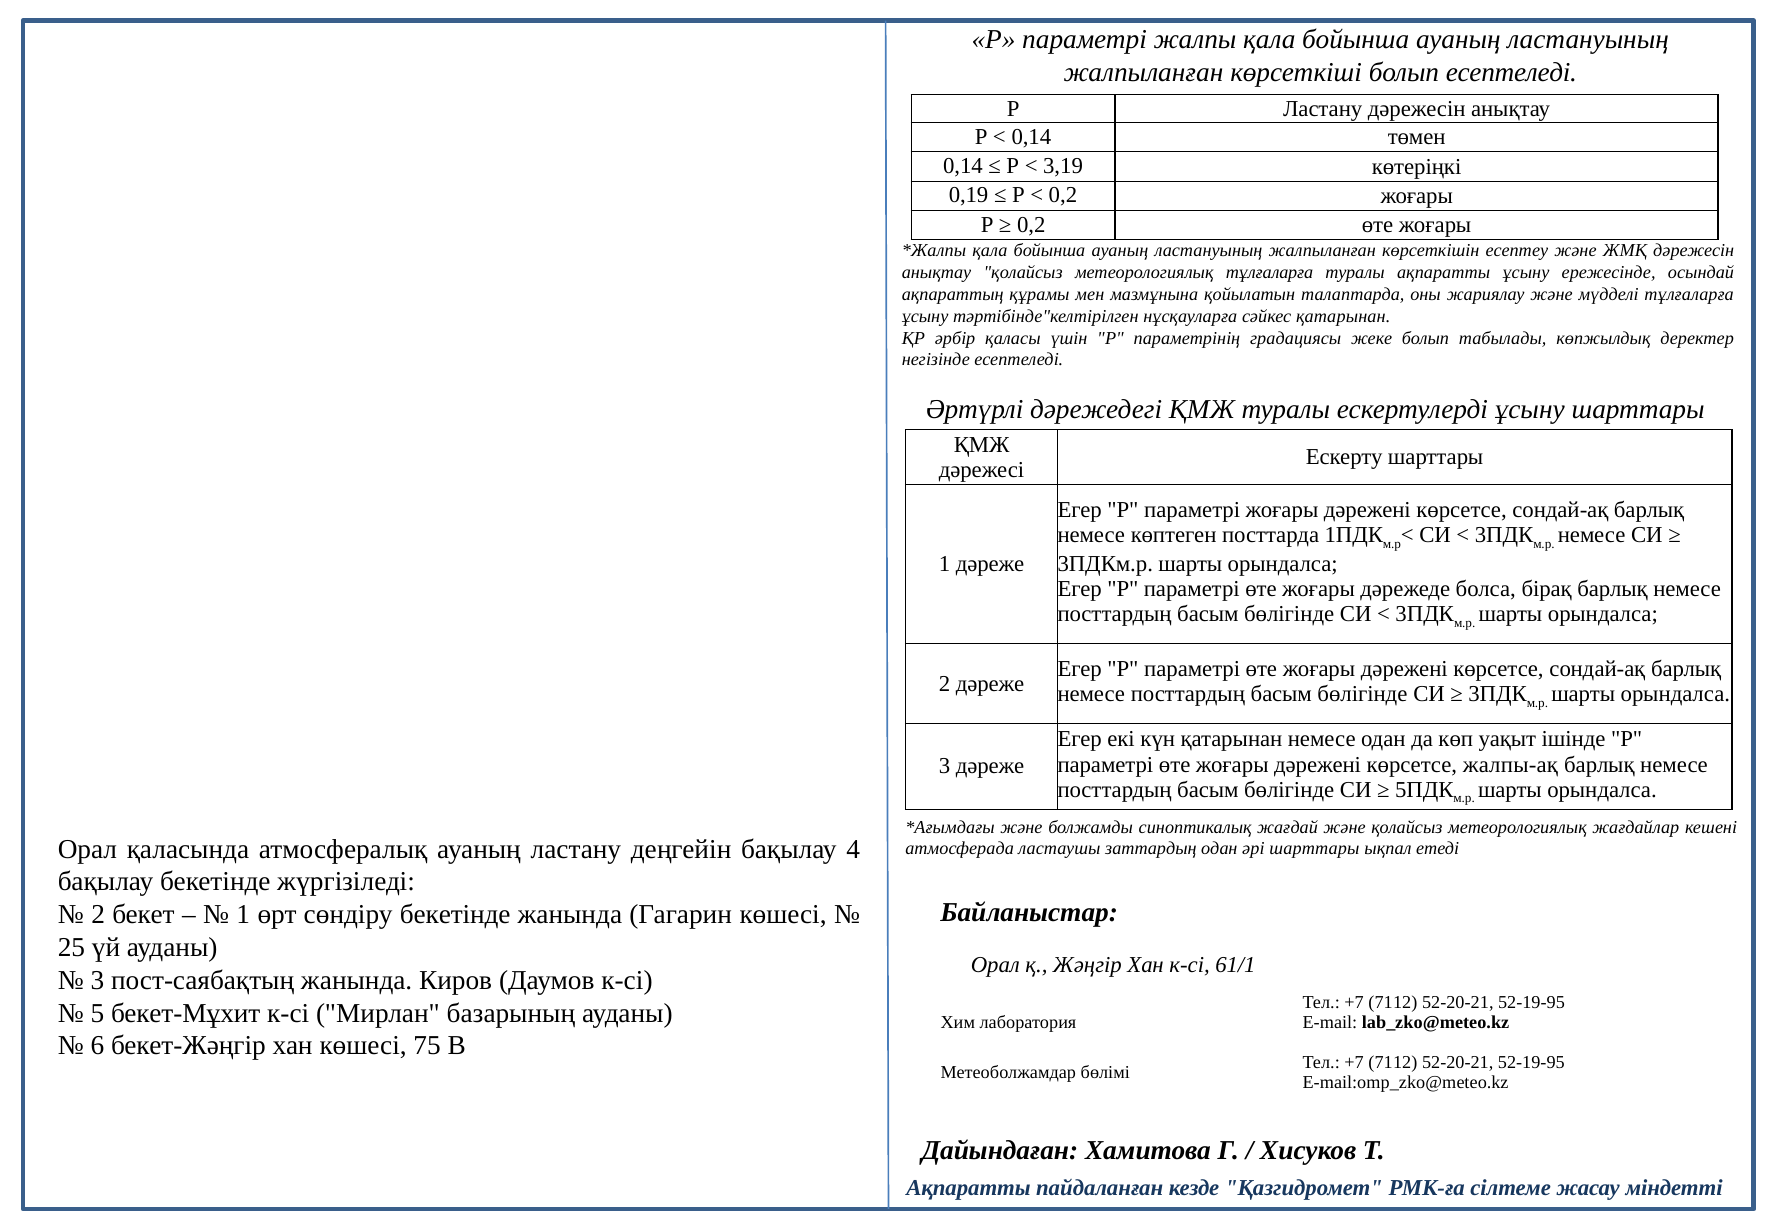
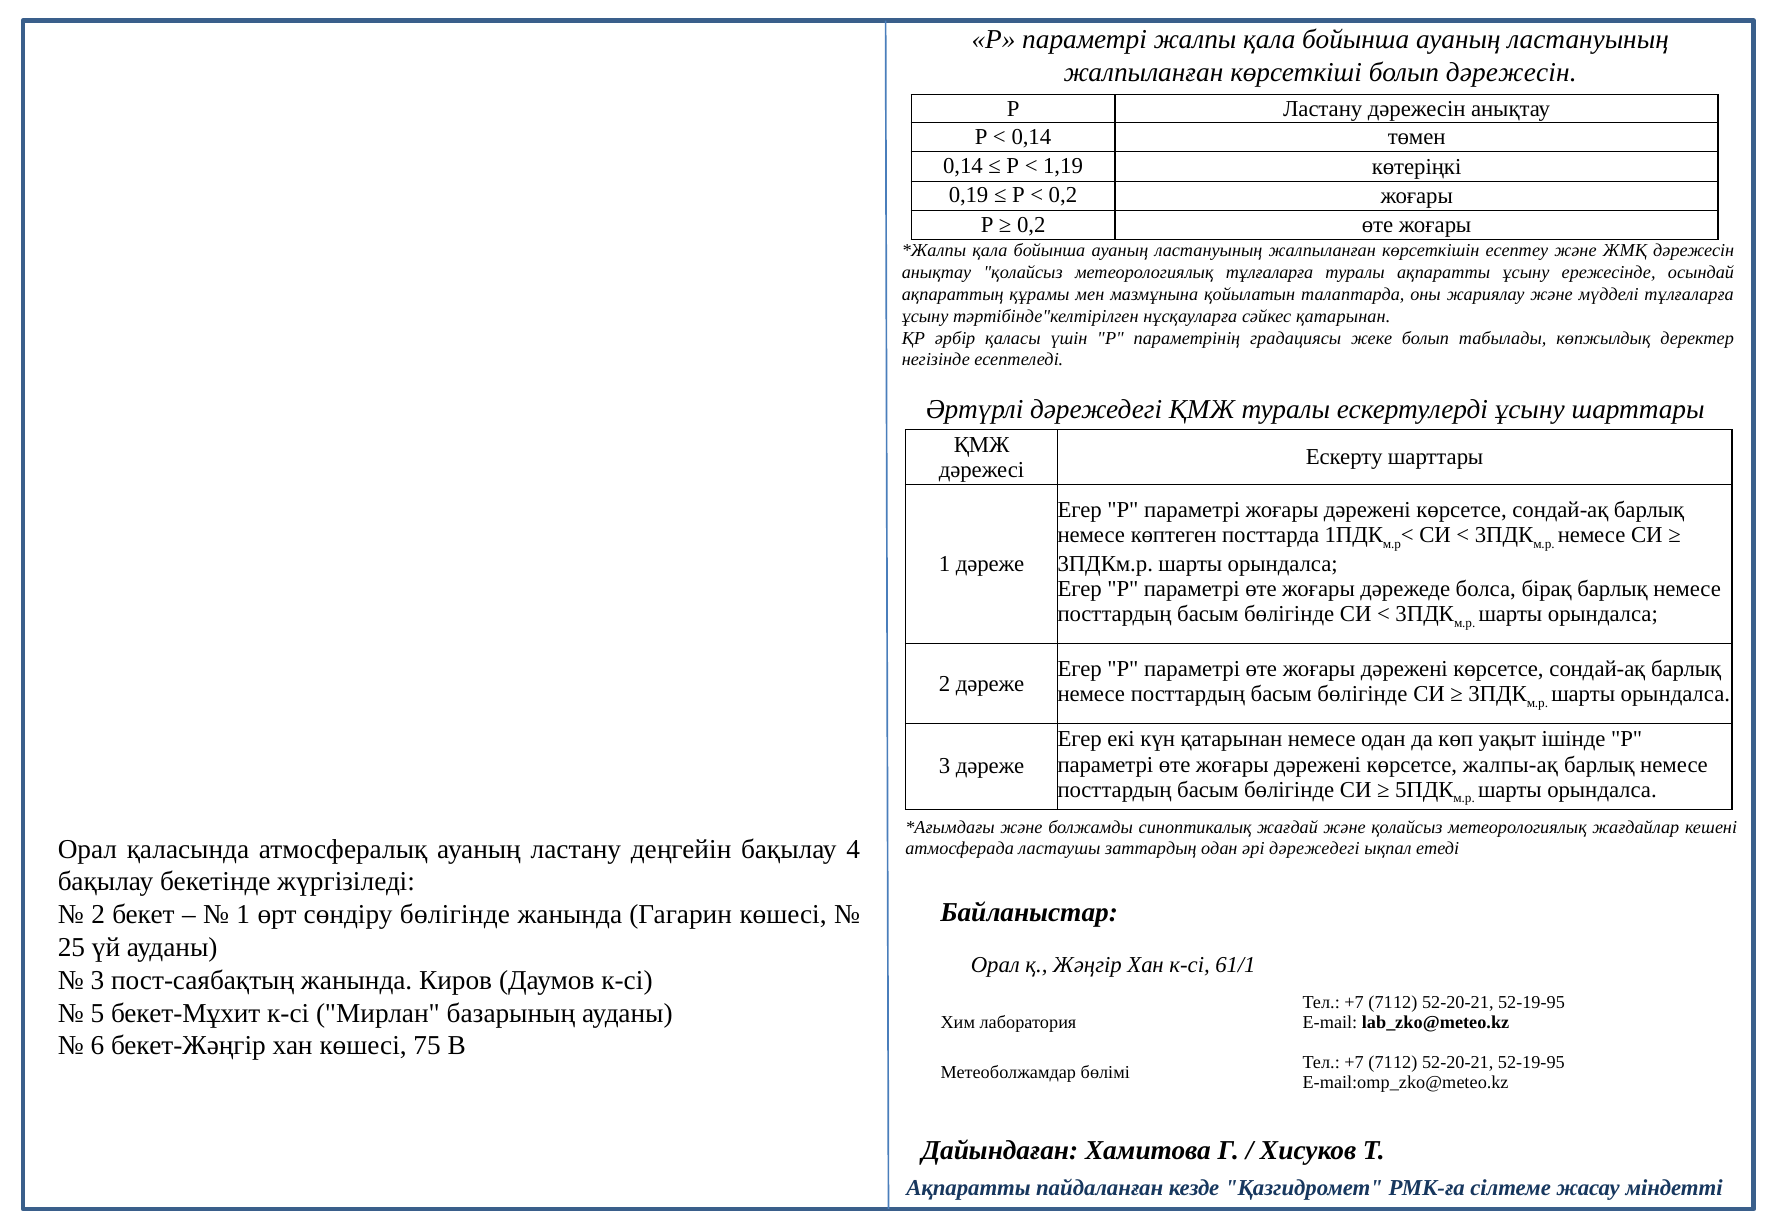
болып есептеледі: есептеледі -> дәрежесін (1511, 73)
3,19: 3,19 -> 1,19 (1063, 166)
әрі шарттары: шарттары -> дәрежедегі (1314, 849)
сөндіру бекетінде: бекетінде -> бөлігінде (455, 915)
